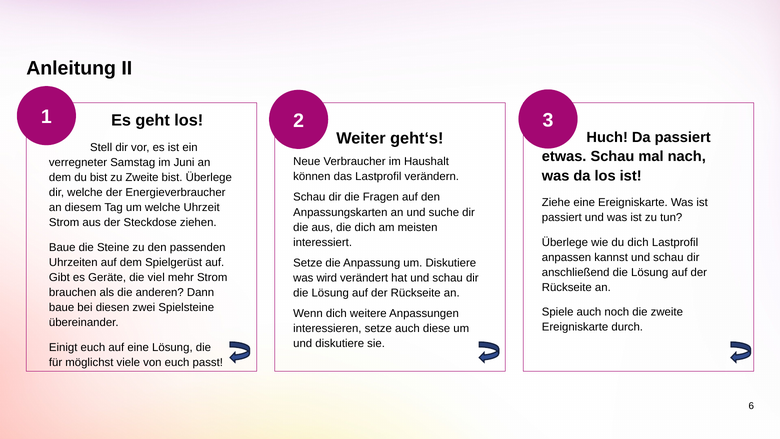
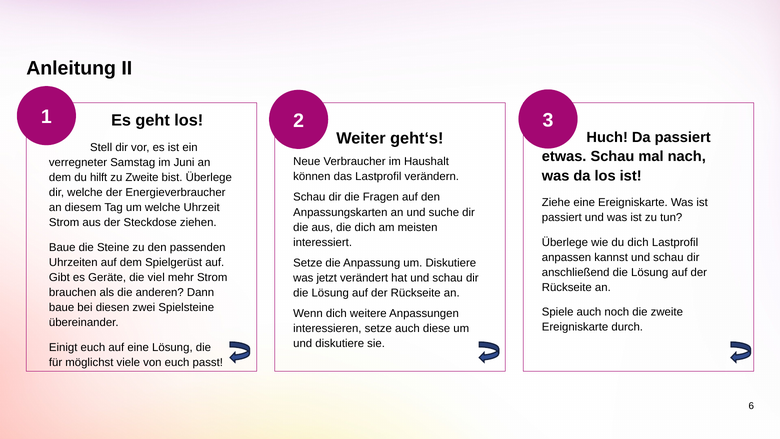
du bist: bist -> hilft (99, 177)
wird: wird -> jetzt (327, 278)
